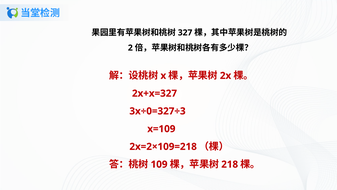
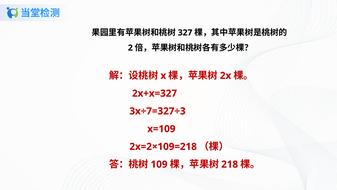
3x÷0=327÷3: 3x÷0=327÷3 -> 3x÷7=327÷3 (158, 111)
